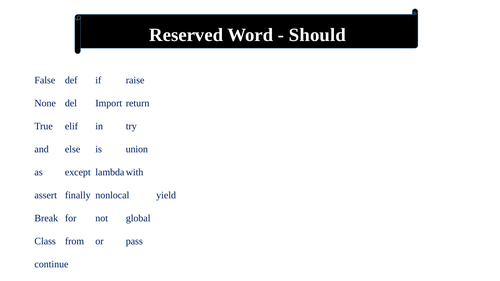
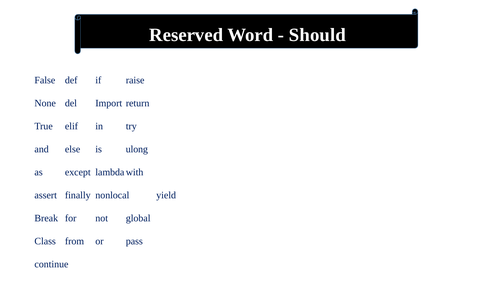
union: union -> ulong (137, 149)
